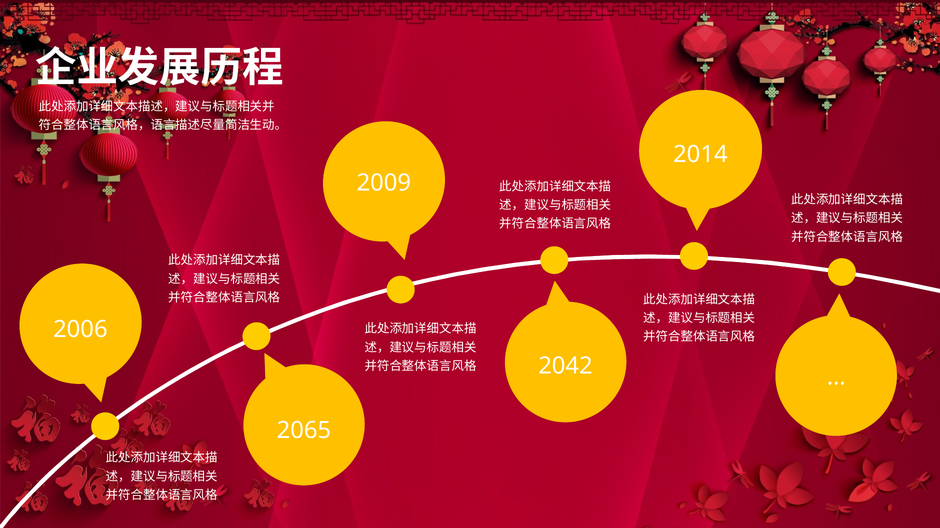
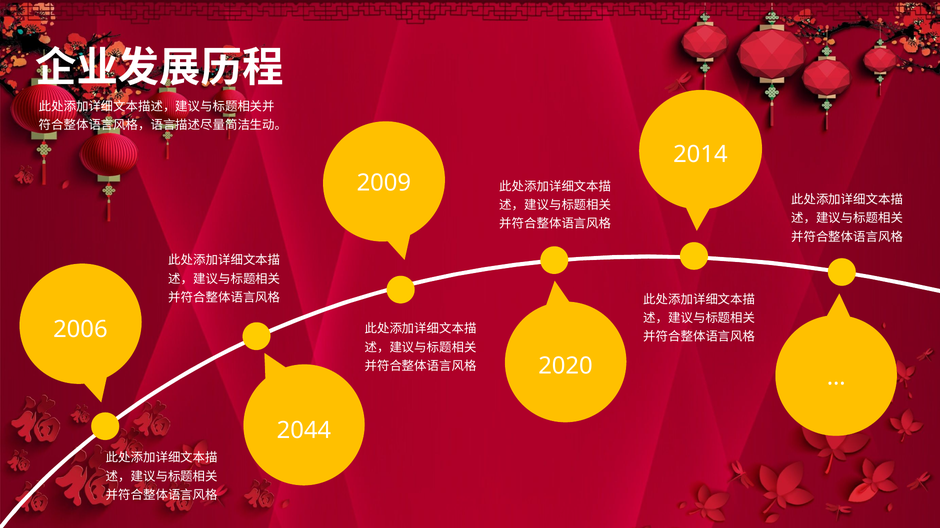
2042: 2042 -> 2020 (565, 366)
2065: 2065 -> 2044 (304, 431)
